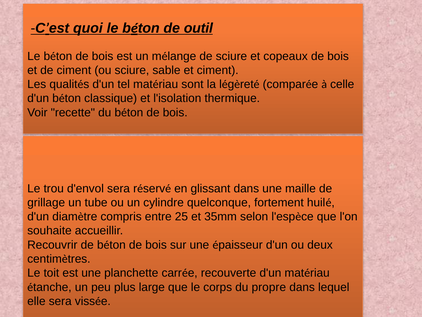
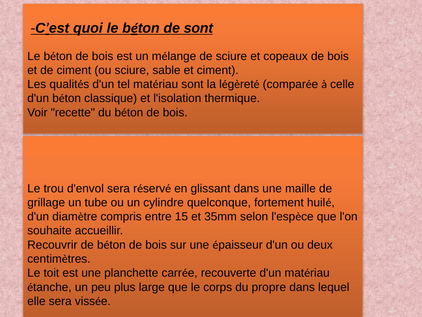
de outil: outil -> sont (198, 28)
25: 25 -> 15 (181, 216)
